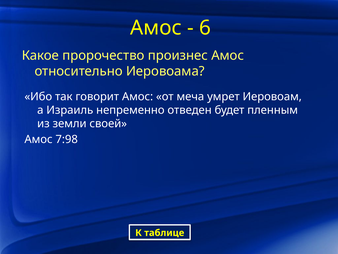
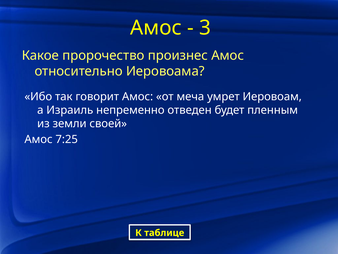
6: 6 -> 3 (205, 28)
7:98: 7:98 -> 7:25 (67, 139)
